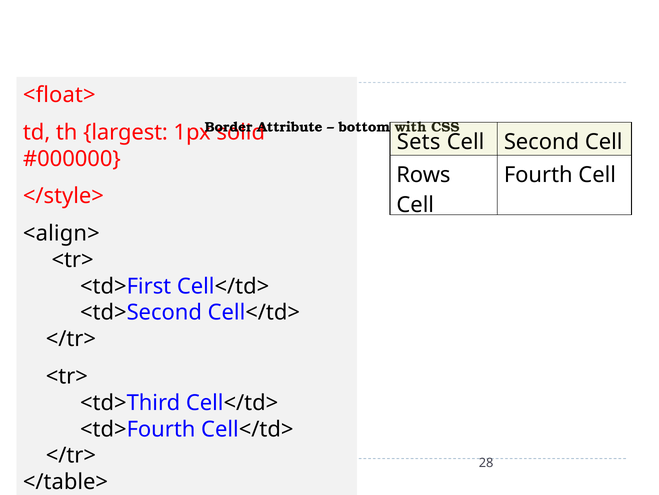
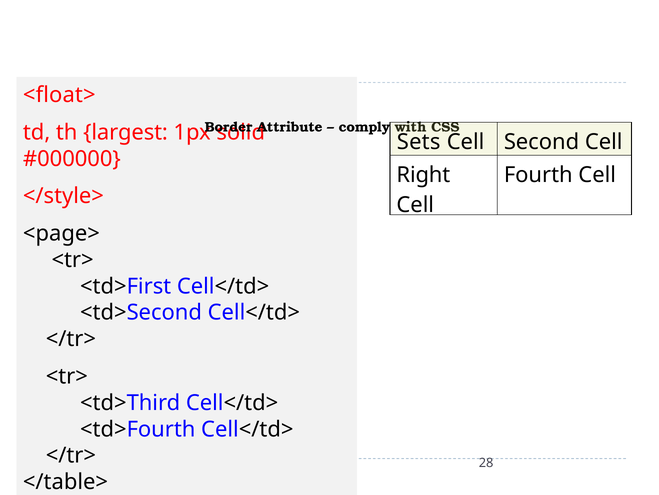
bottom: bottom -> comply (364, 127)
Rows: Rows -> Right (423, 175)
<align>: <align> -> <page> (61, 233)
